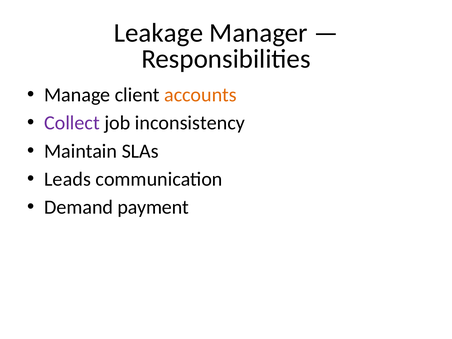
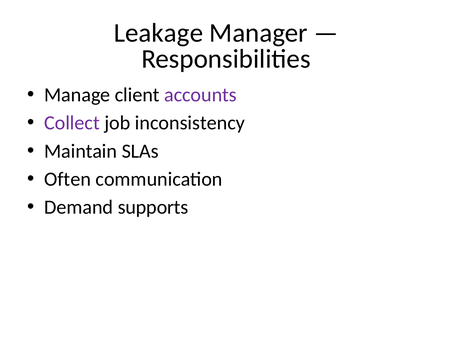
accounts colour: orange -> purple (200, 95)
Leads: Leads -> Often (68, 179)
payment: payment -> supports (153, 207)
